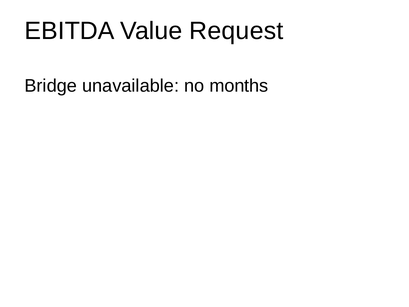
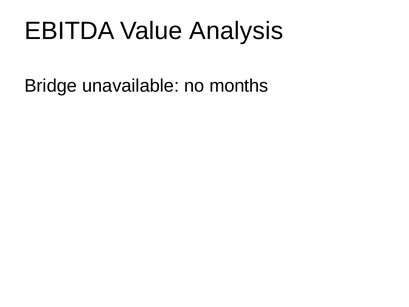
Request: Request -> Analysis (236, 31)
